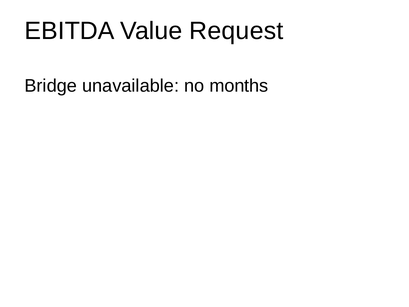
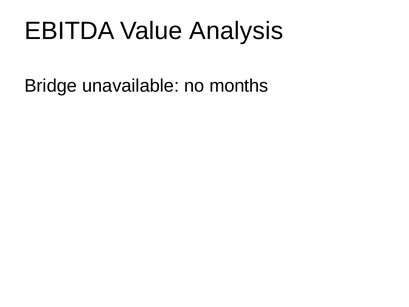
Request: Request -> Analysis (236, 31)
